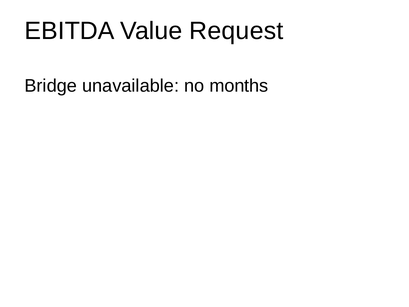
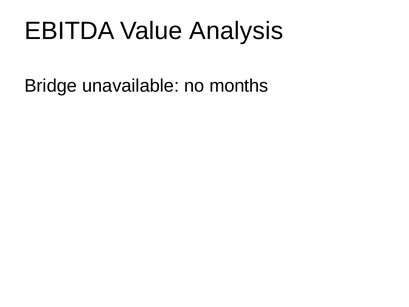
Request: Request -> Analysis (236, 31)
